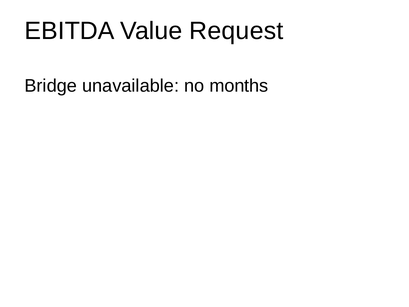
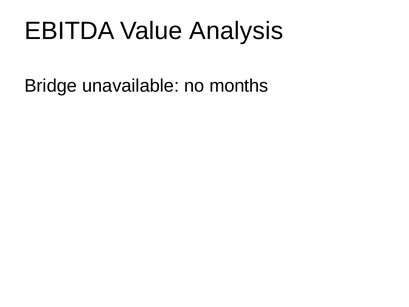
Request: Request -> Analysis (236, 31)
